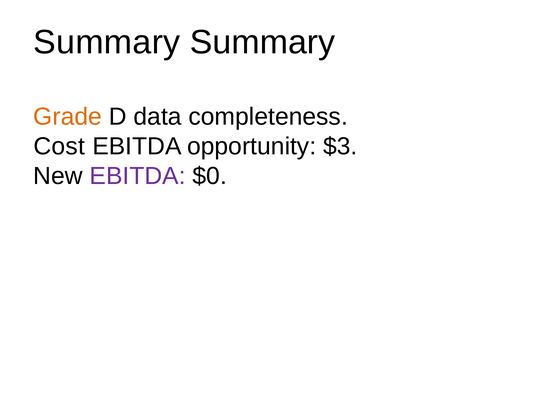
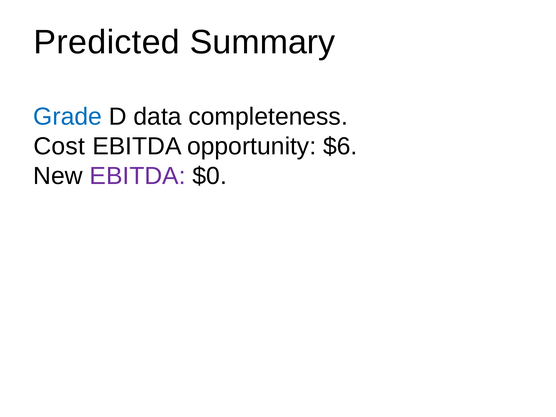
Summary: Summary -> Predicted (107, 42)
Grade colour: orange -> blue (68, 117)
$3: $3 -> $6 (340, 146)
